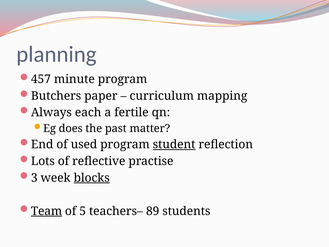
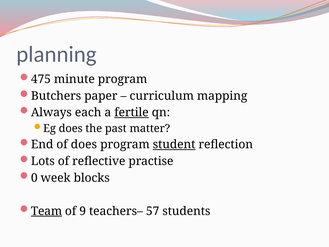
457: 457 -> 475 (41, 79)
fertile underline: none -> present (131, 112)
of used: used -> does (84, 144)
3: 3 -> 0 (34, 178)
blocks underline: present -> none (92, 178)
5: 5 -> 9 (83, 211)
89: 89 -> 57 (153, 211)
